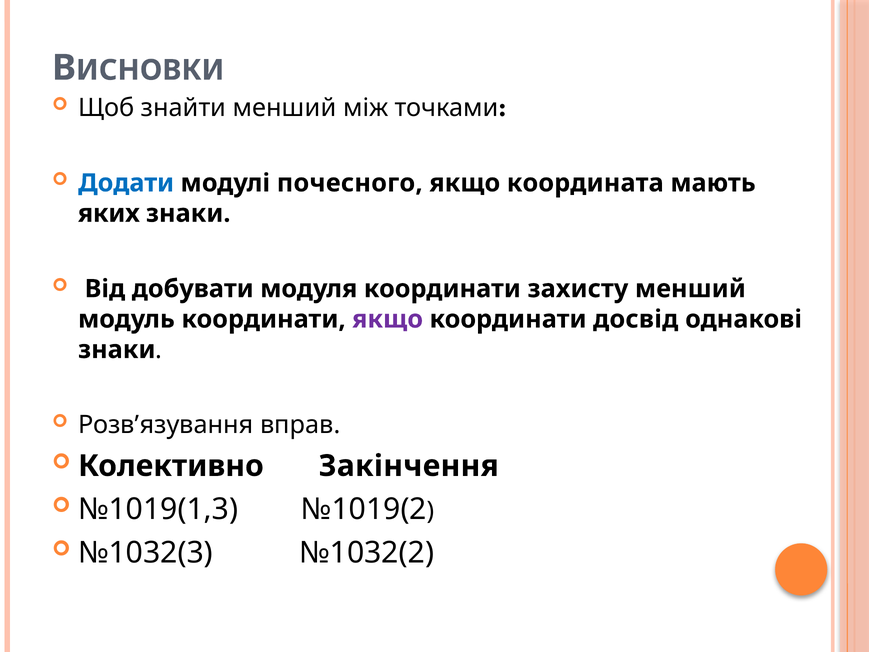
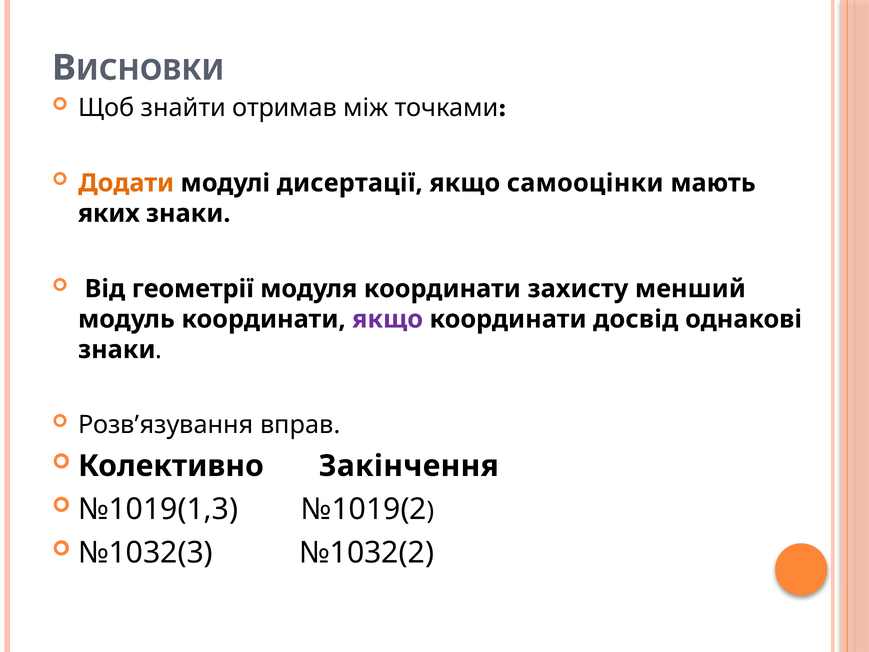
знайти менший: менший -> отримав (285, 108)
Додати colour: blue -> orange (126, 183)
почесного: почесного -> дисертації (350, 183)
координата: координата -> самооцінки (585, 183)
добувати: добувати -> геометрії (193, 289)
